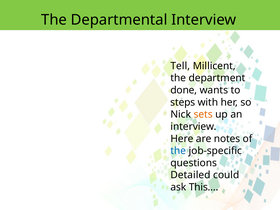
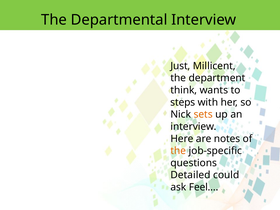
Tell: Tell -> Just (180, 66)
done: done -> think (184, 90)
the colour: blue -> orange (178, 151)
This…: This… -> Feel… (204, 187)
